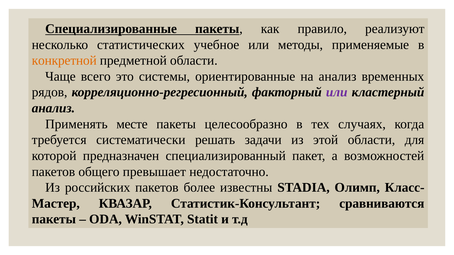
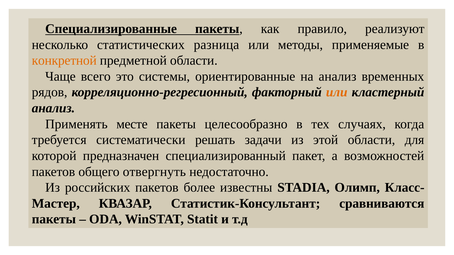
учебное: учебное -> разница (216, 45)
или colour: purple -> orange (337, 92)
превышает: превышает -> отвергнуть (154, 172)
